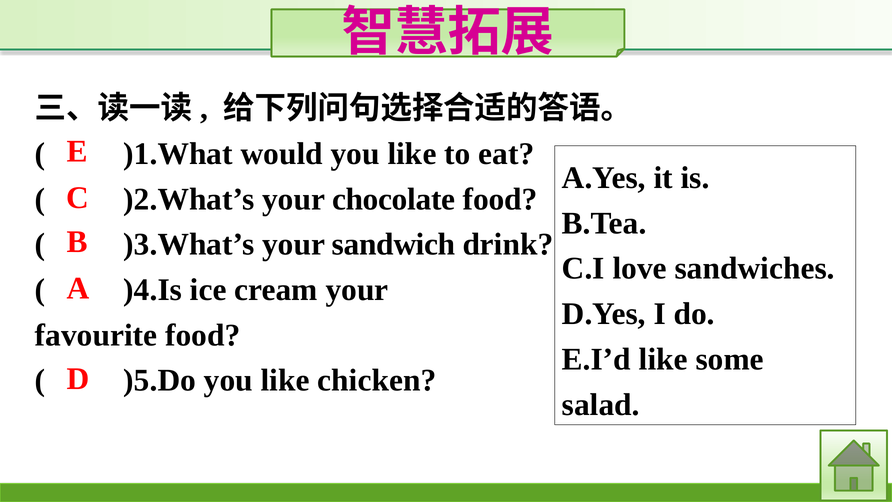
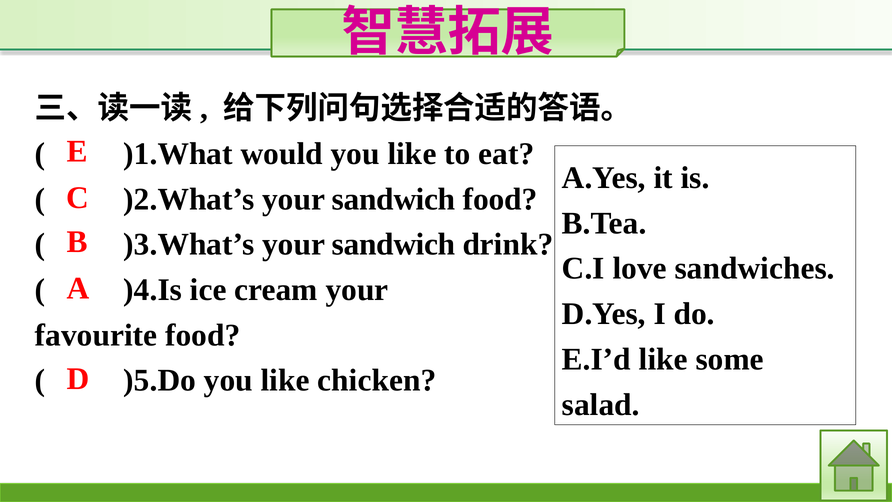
)2.What’s your chocolate: chocolate -> sandwich (394, 199)
